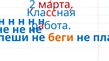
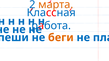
марта colour: red -> orange (56, 5)
